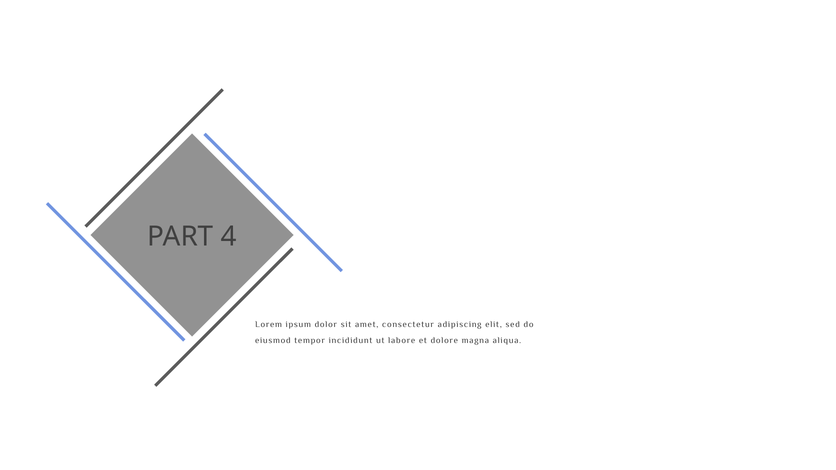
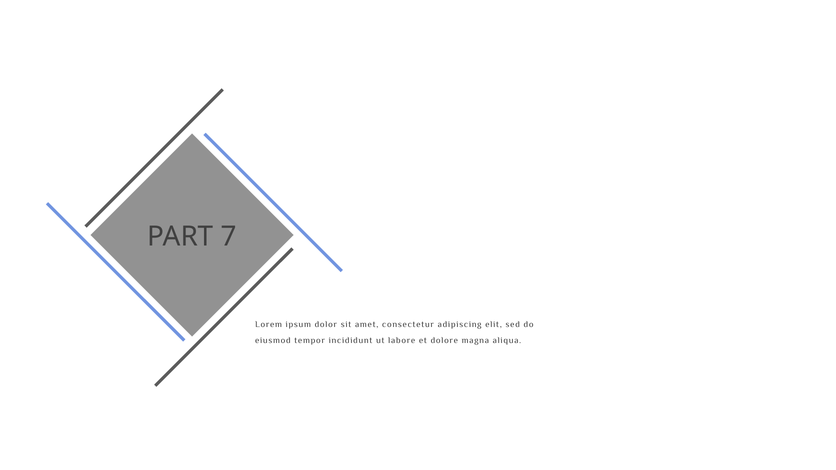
4: 4 -> 7 (229, 237)
